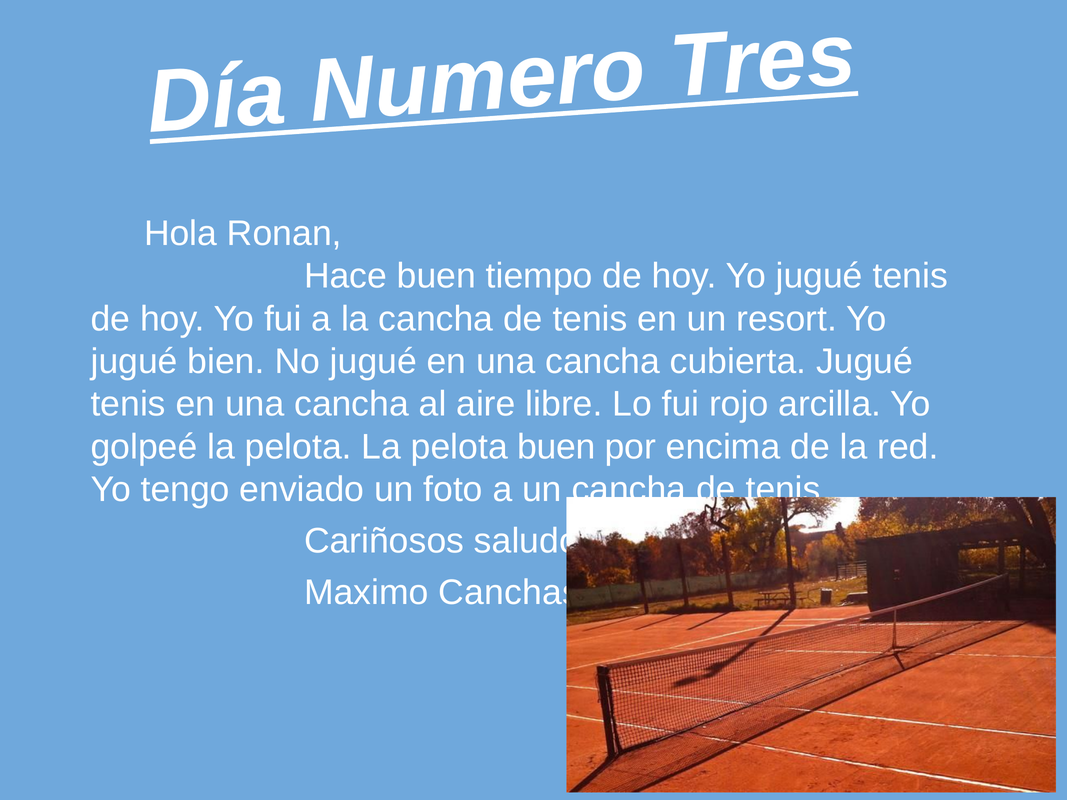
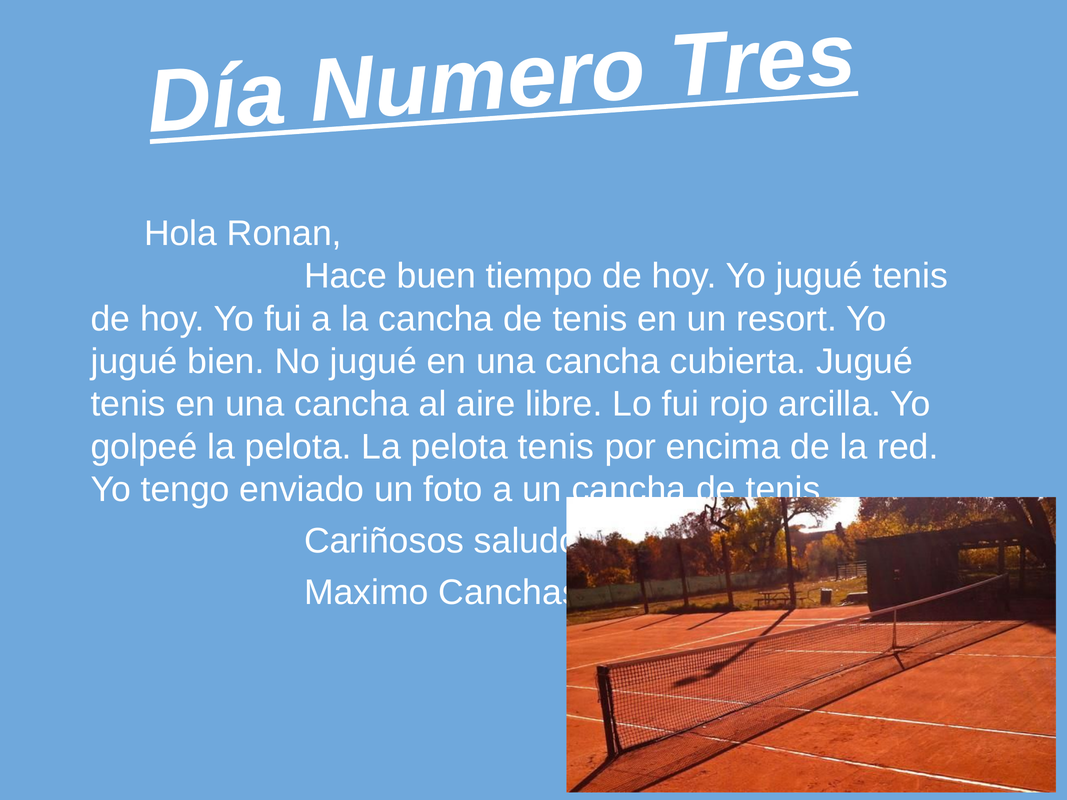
pelota buen: buen -> tenis (556, 447)
